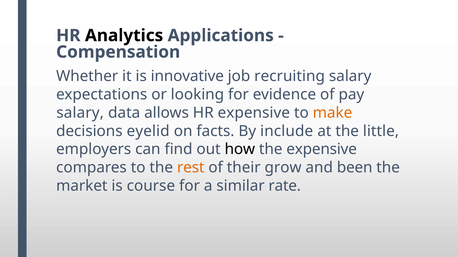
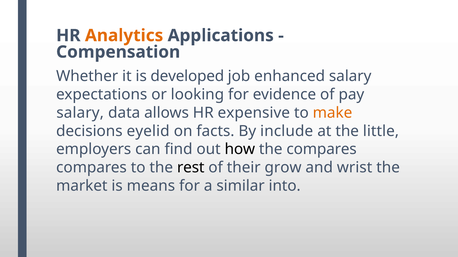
Analytics colour: black -> orange (124, 36)
innovative: innovative -> developed (187, 76)
recruiting: recruiting -> enhanced (290, 76)
the expensive: expensive -> compares (322, 150)
rest colour: orange -> black (191, 168)
been: been -> wrist (355, 168)
course: course -> means (151, 186)
rate: rate -> into (285, 186)
